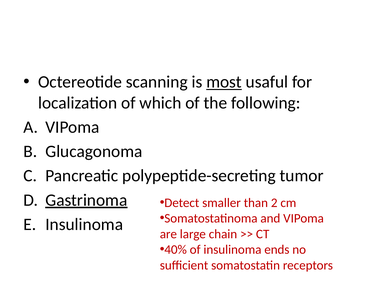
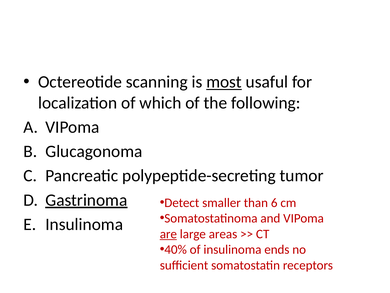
2: 2 -> 6 (274, 202)
are underline: none -> present (168, 234)
chain: chain -> areas (223, 234)
